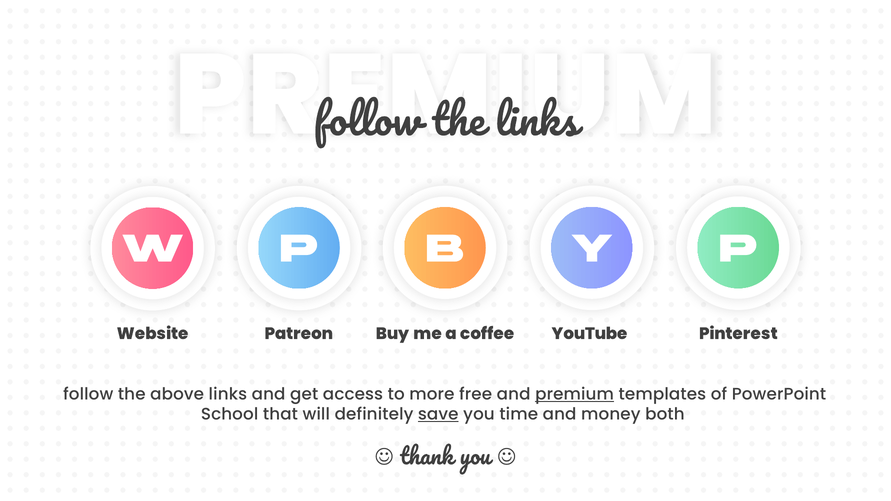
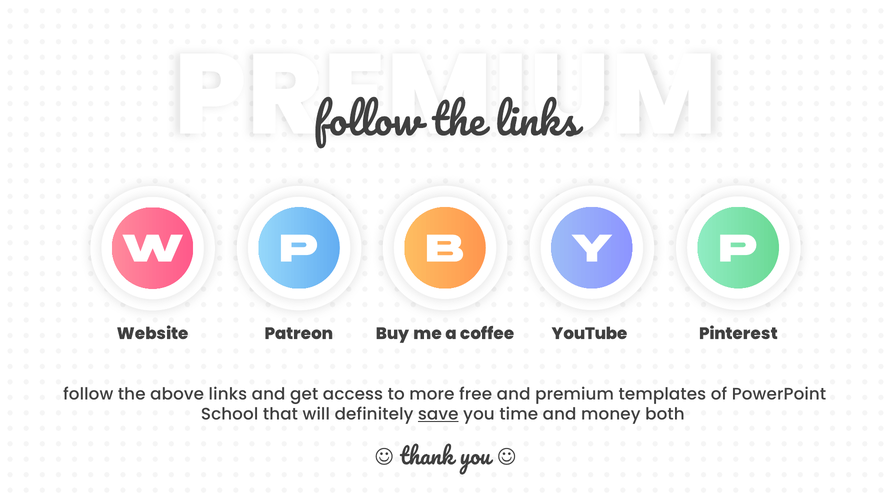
premium underline: present -> none (575, 394)
